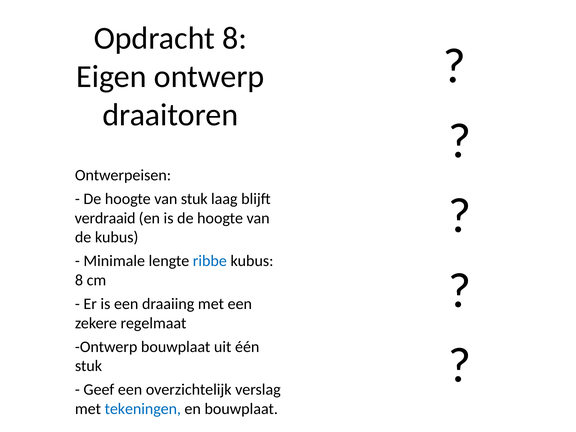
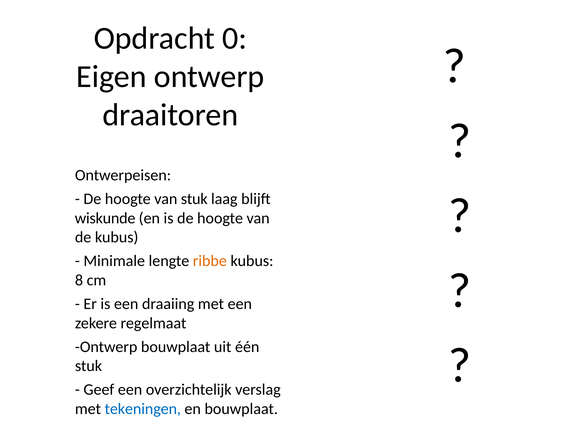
Opdracht 8: 8 -> 0 (235, 38)
verdraaid: verdraaid -> wiskunde (105, 218)
ribbe colour: blue -> orange (210, 261)
